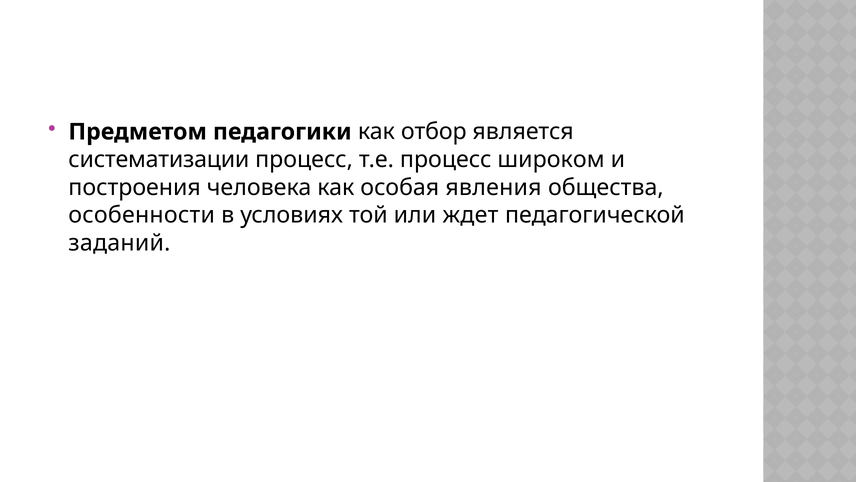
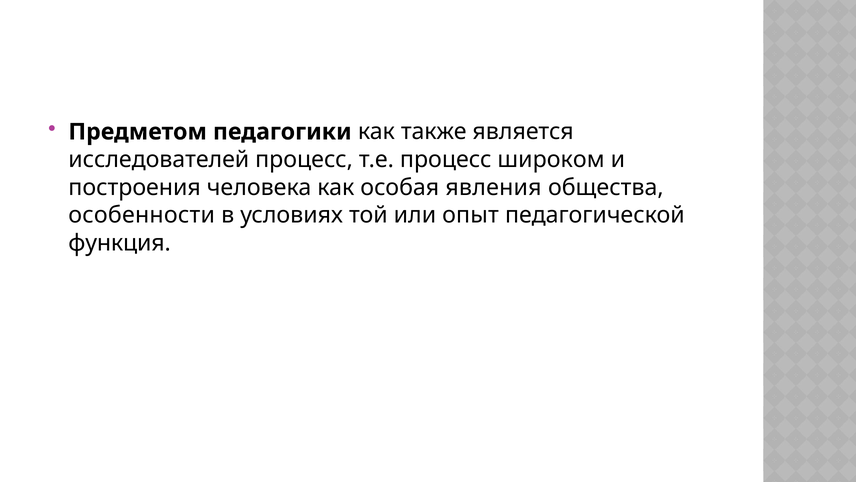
отбор: отбор -> также (434, 132)
систематизации: систематизации -> исследователей (159, 159)
ждет: ждет -> опыт (471, 215)
заданий: заданий -> функция (120, 243)
